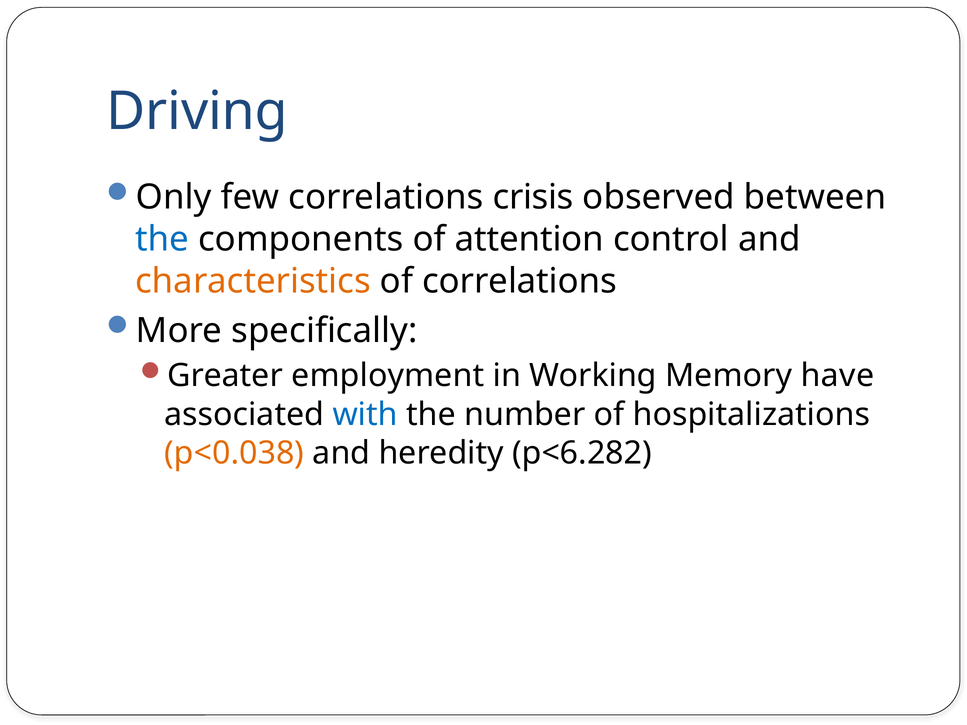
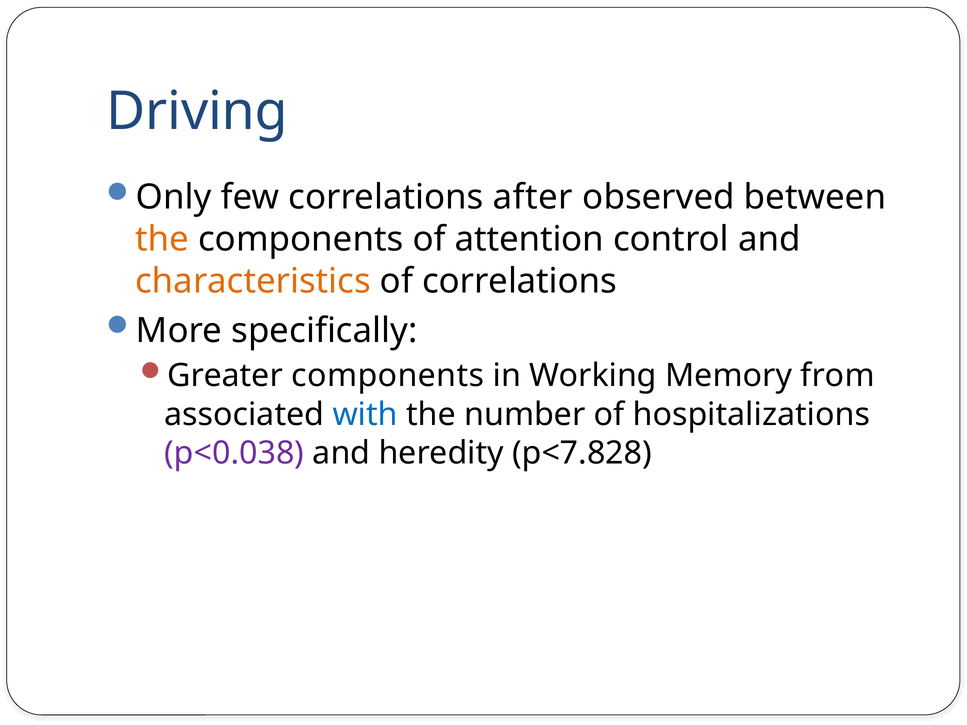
crisis: crisis -> after (533, 197)
the colour: blue -> orange (162, 239)
Greater employment: employment -> components (388, 376)
have: have -> from (838, 376)
p<0.038 colour: orange -> purple (234, 453)
p<6.282: p<6.282 -> p<7.828 (582, 453)
